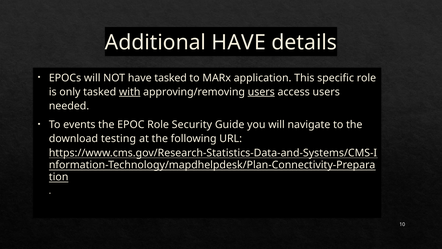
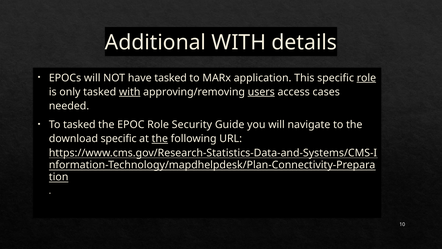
Additional HAVE: HAVE -> WITH (239, 43)
role underline: none -> present (366, 78)
access users: users -> cases (326, 92)
To events: events -> tasked (79, 125)
download testing: testing -> specific (119, 139)
the underline: none -> present (160, 139)
